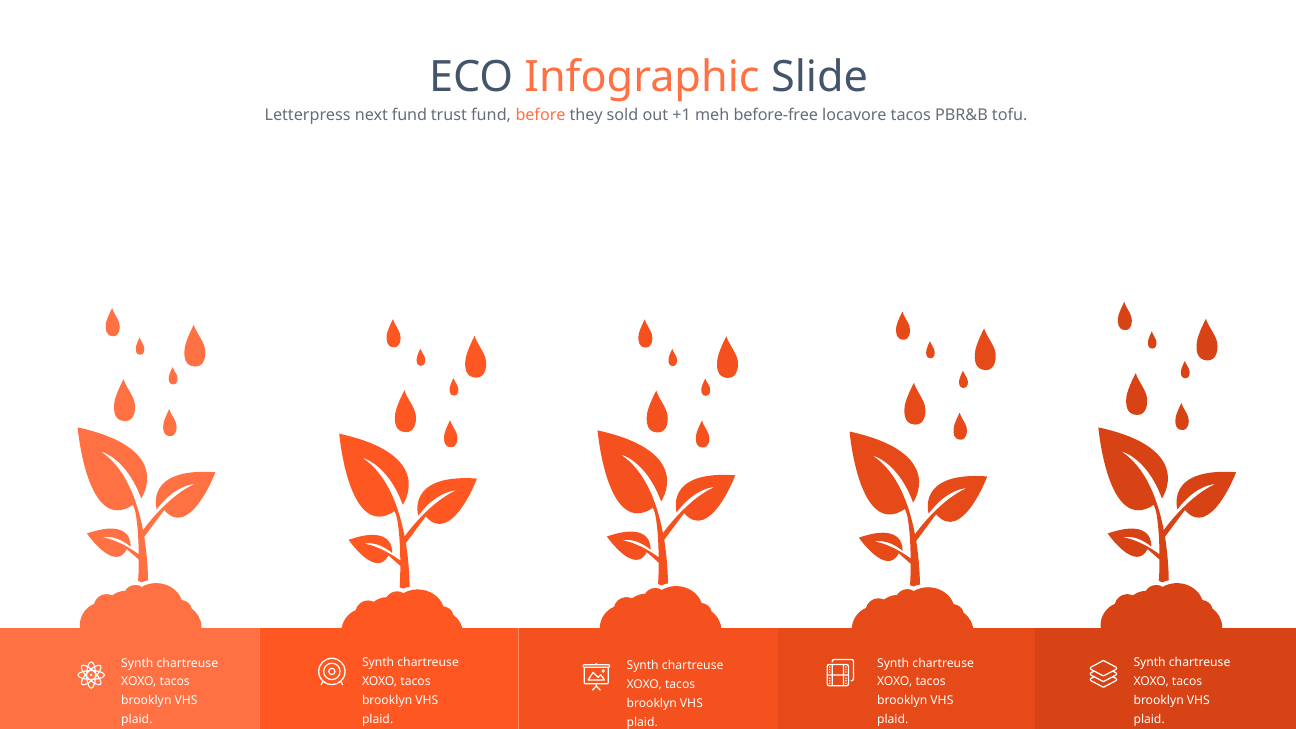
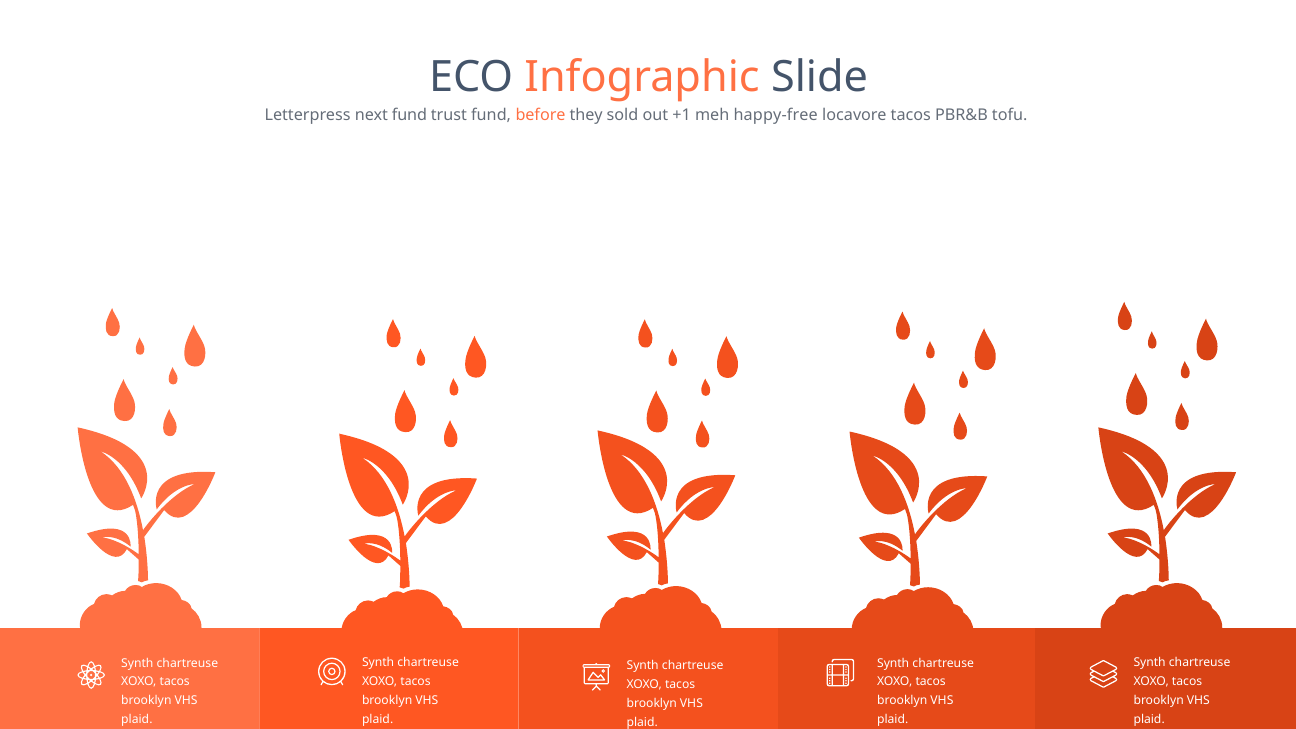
before-free: before-free -> happy-free (776, 115)
